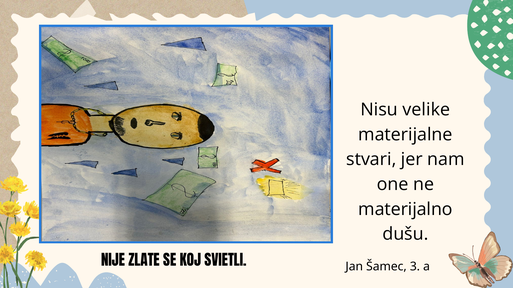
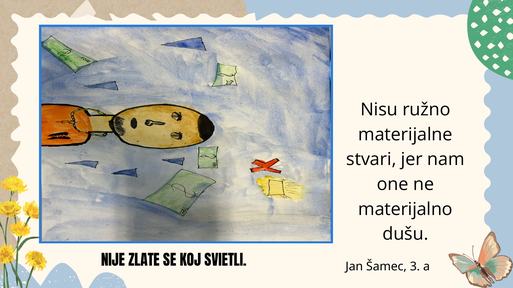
velike: velike -> ružno (426, 110)
